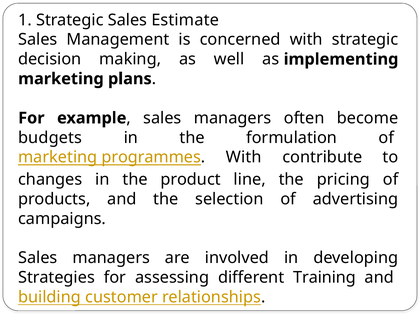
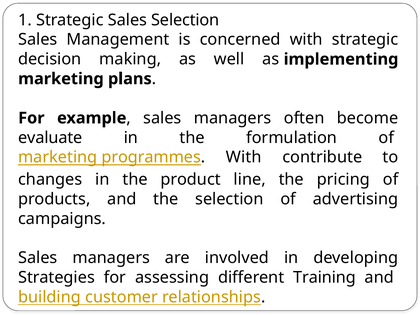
Sales Estimate: Estimate -> Selection (185, 20)
budgets: budgets -> evaluate (50, 138)
